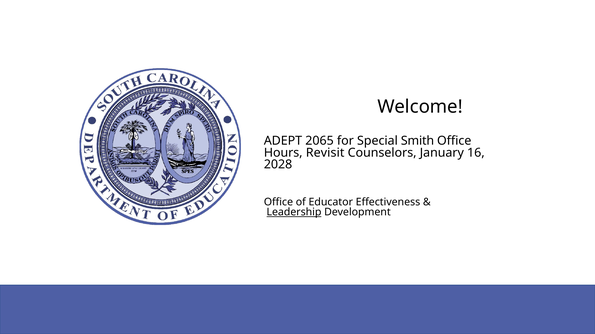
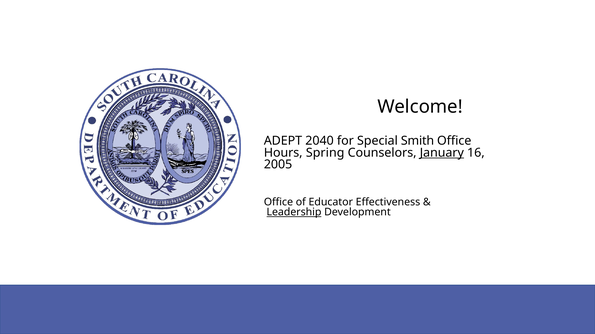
2065: 2065 -> 2040 (320, 141)
Revisit: Revisit -> Spring (325, 153)
January underline: none -> present (442, 153)
2028: 2028 -> 2005 (278, 165)
